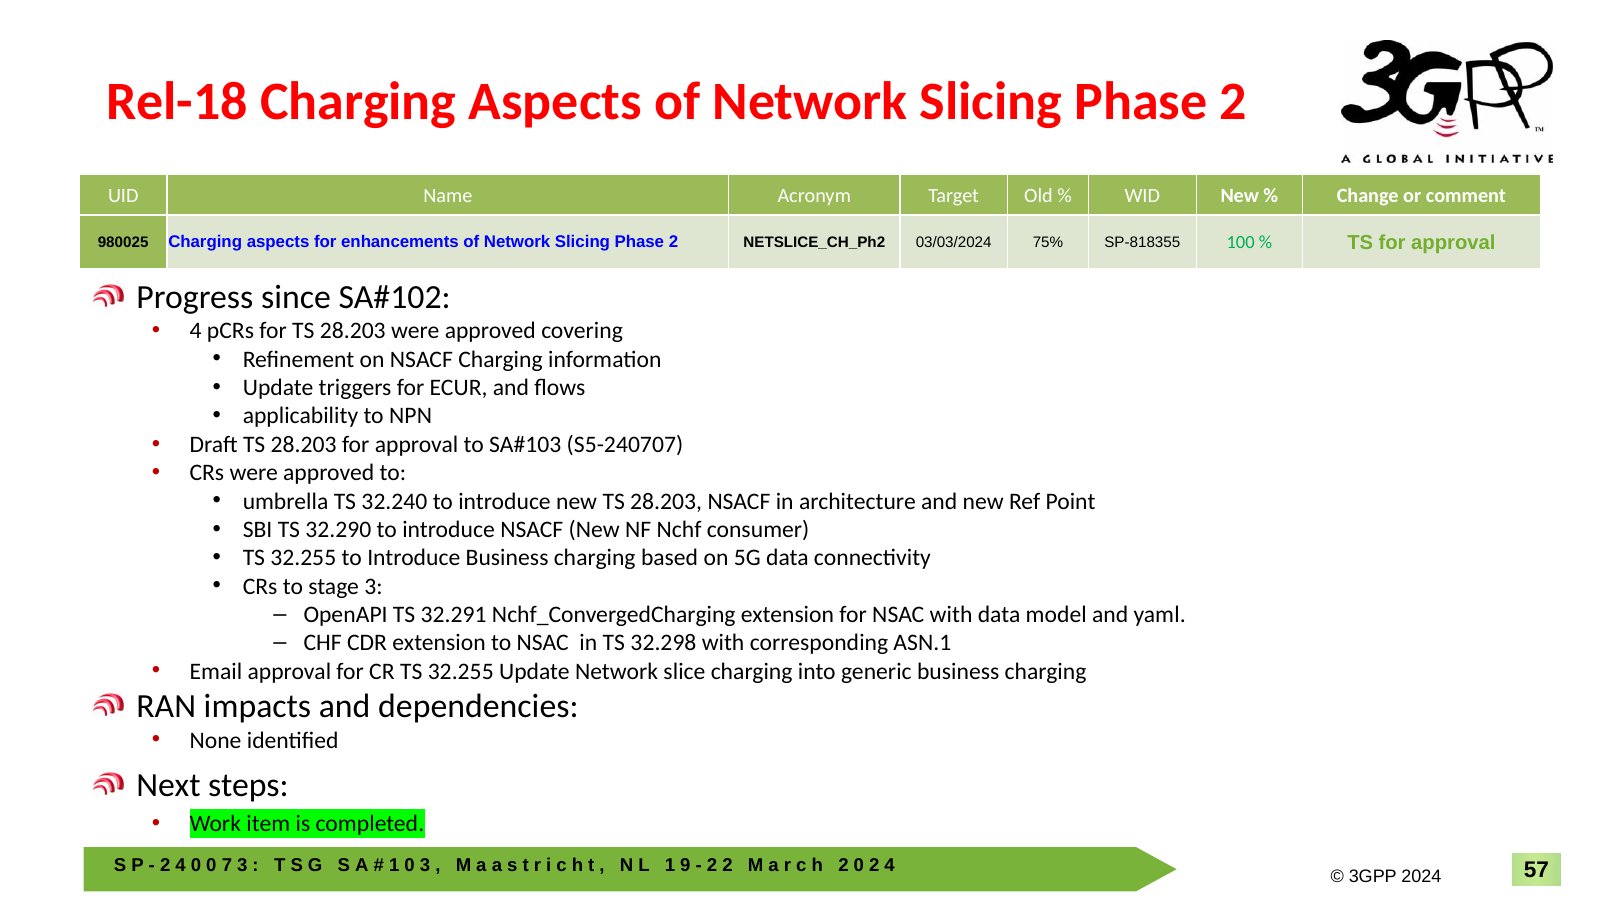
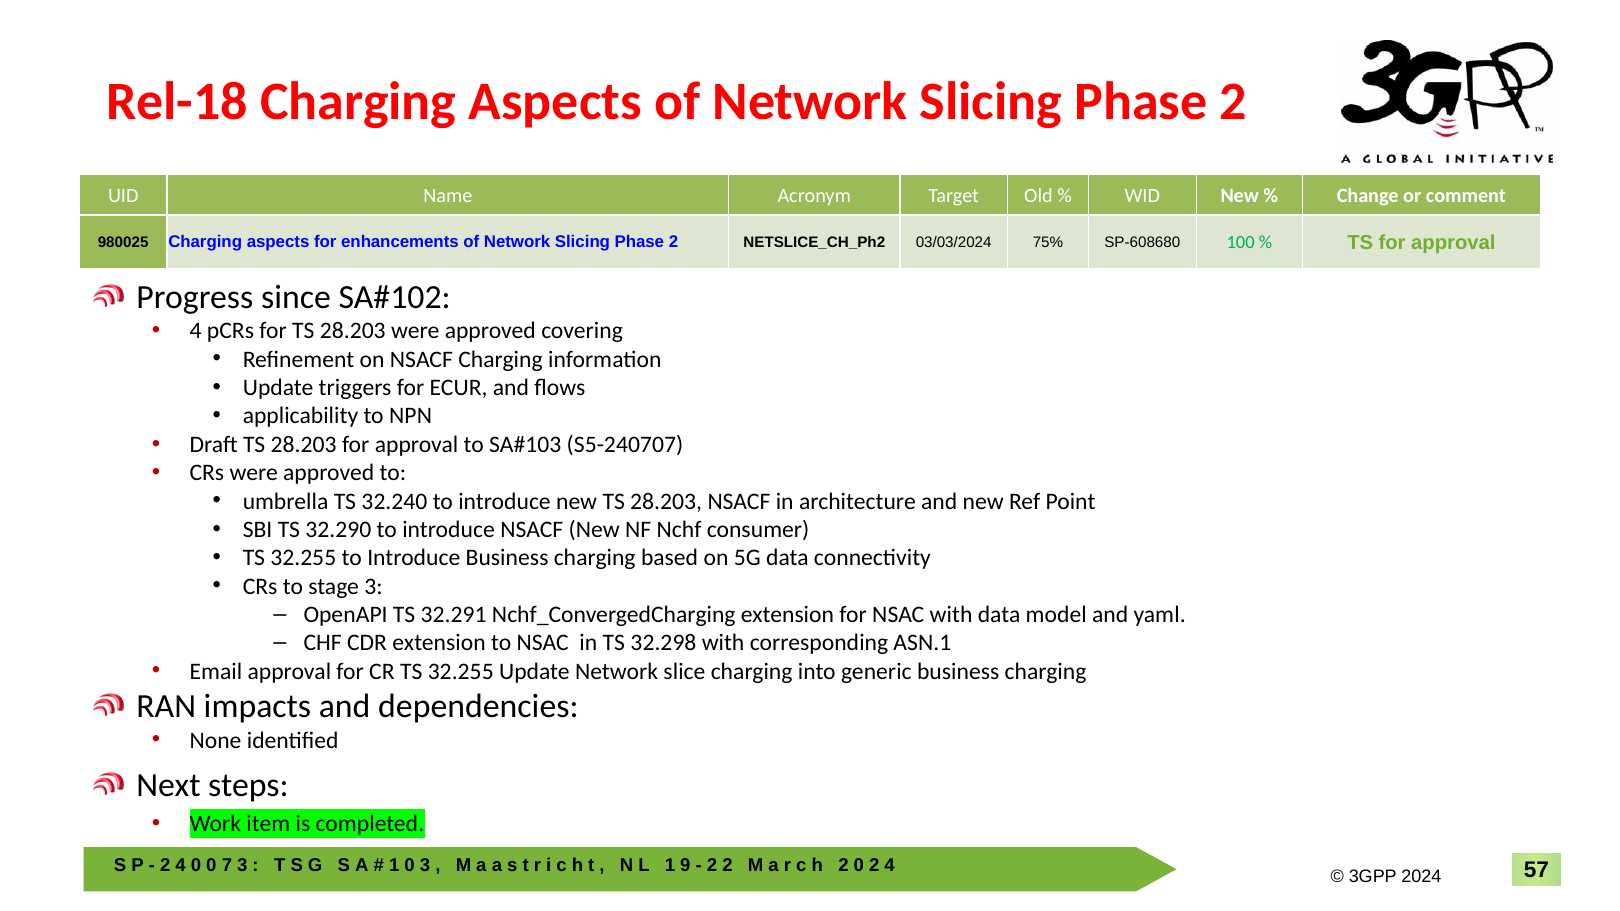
SP-818355: SP-818355 -> SP-608680 (1142, 242)
